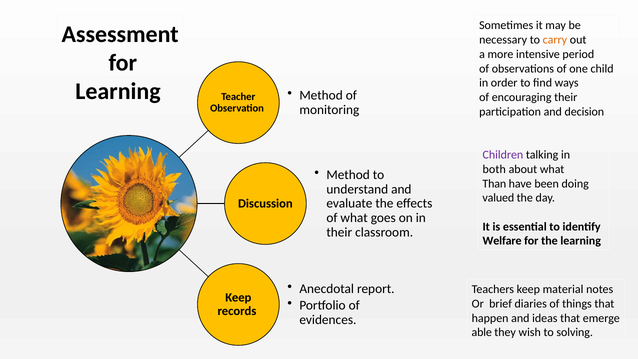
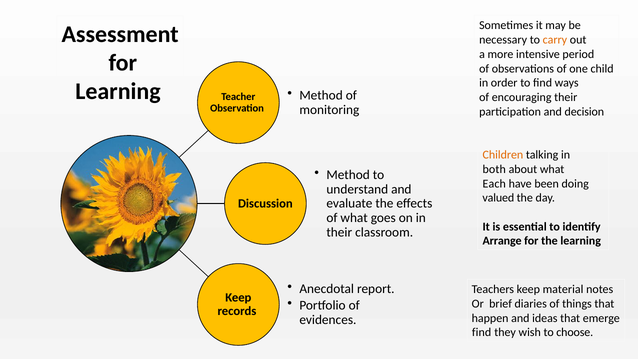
Children colour: purple -> orange (503, 155)
Than: Than -> Each (494, 184)
Welfare: Welfare -> Arrange (502, 241)
able: able -> find (482, 333)
solving: solving -> choose (575, 333)
